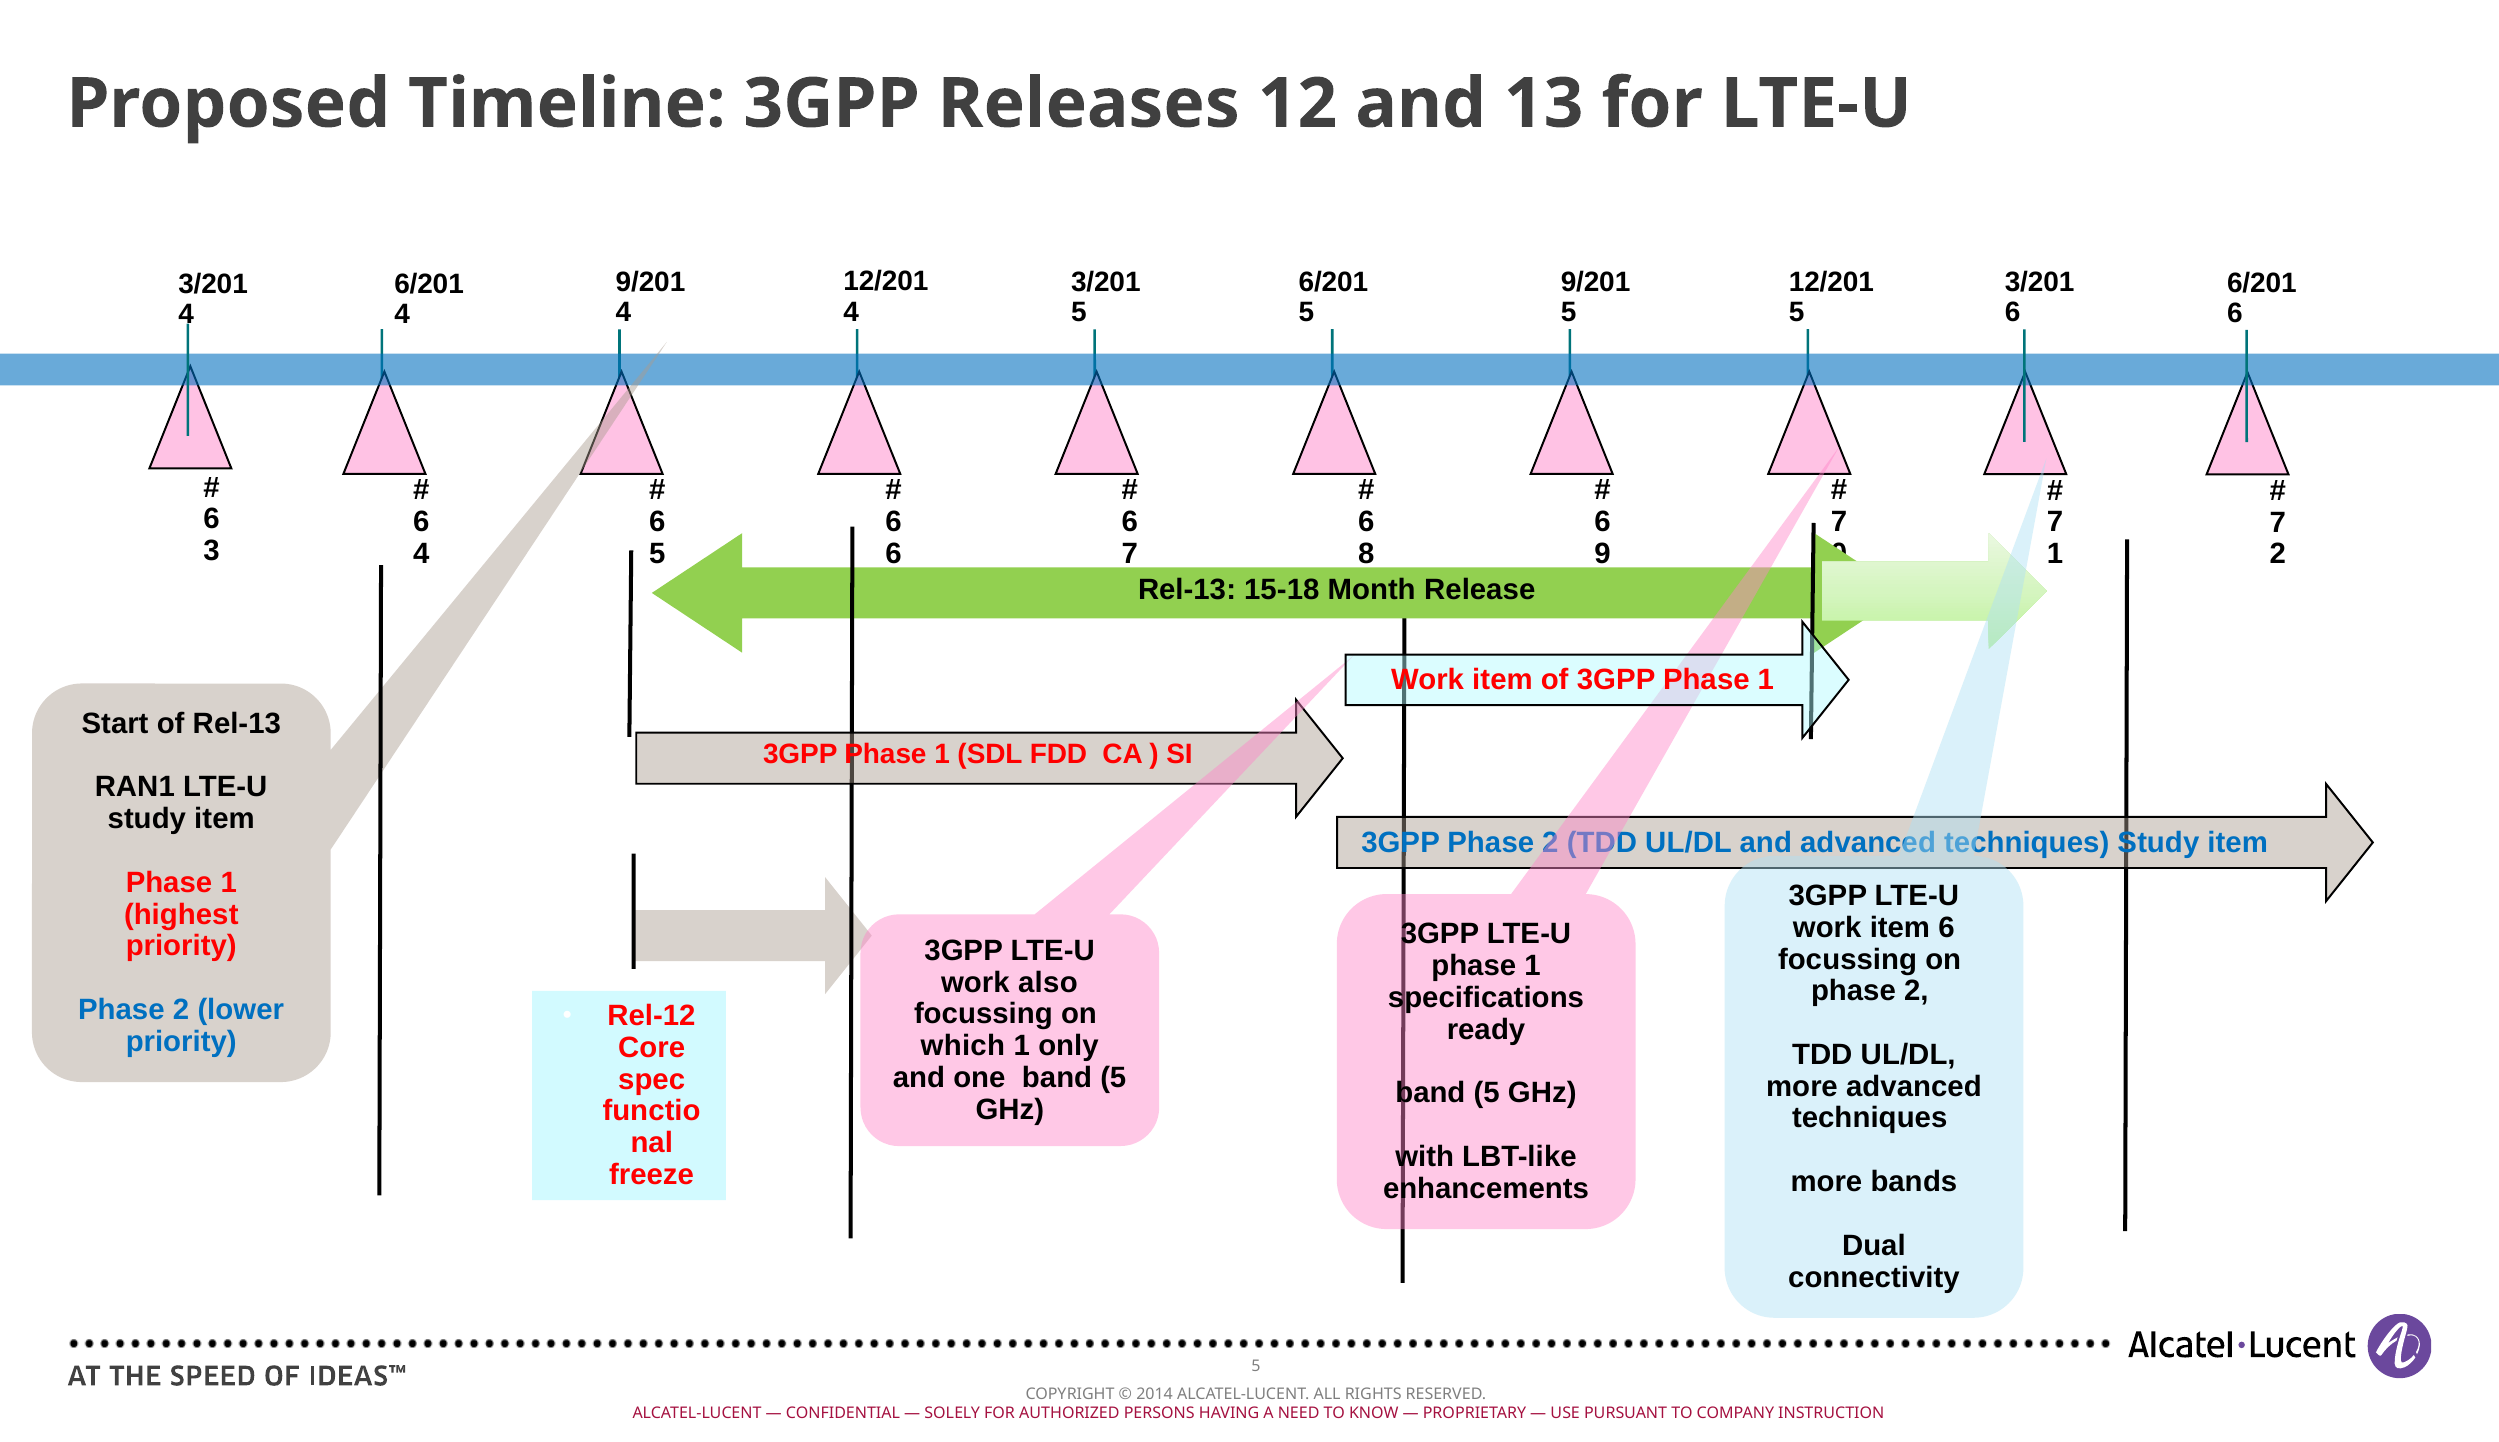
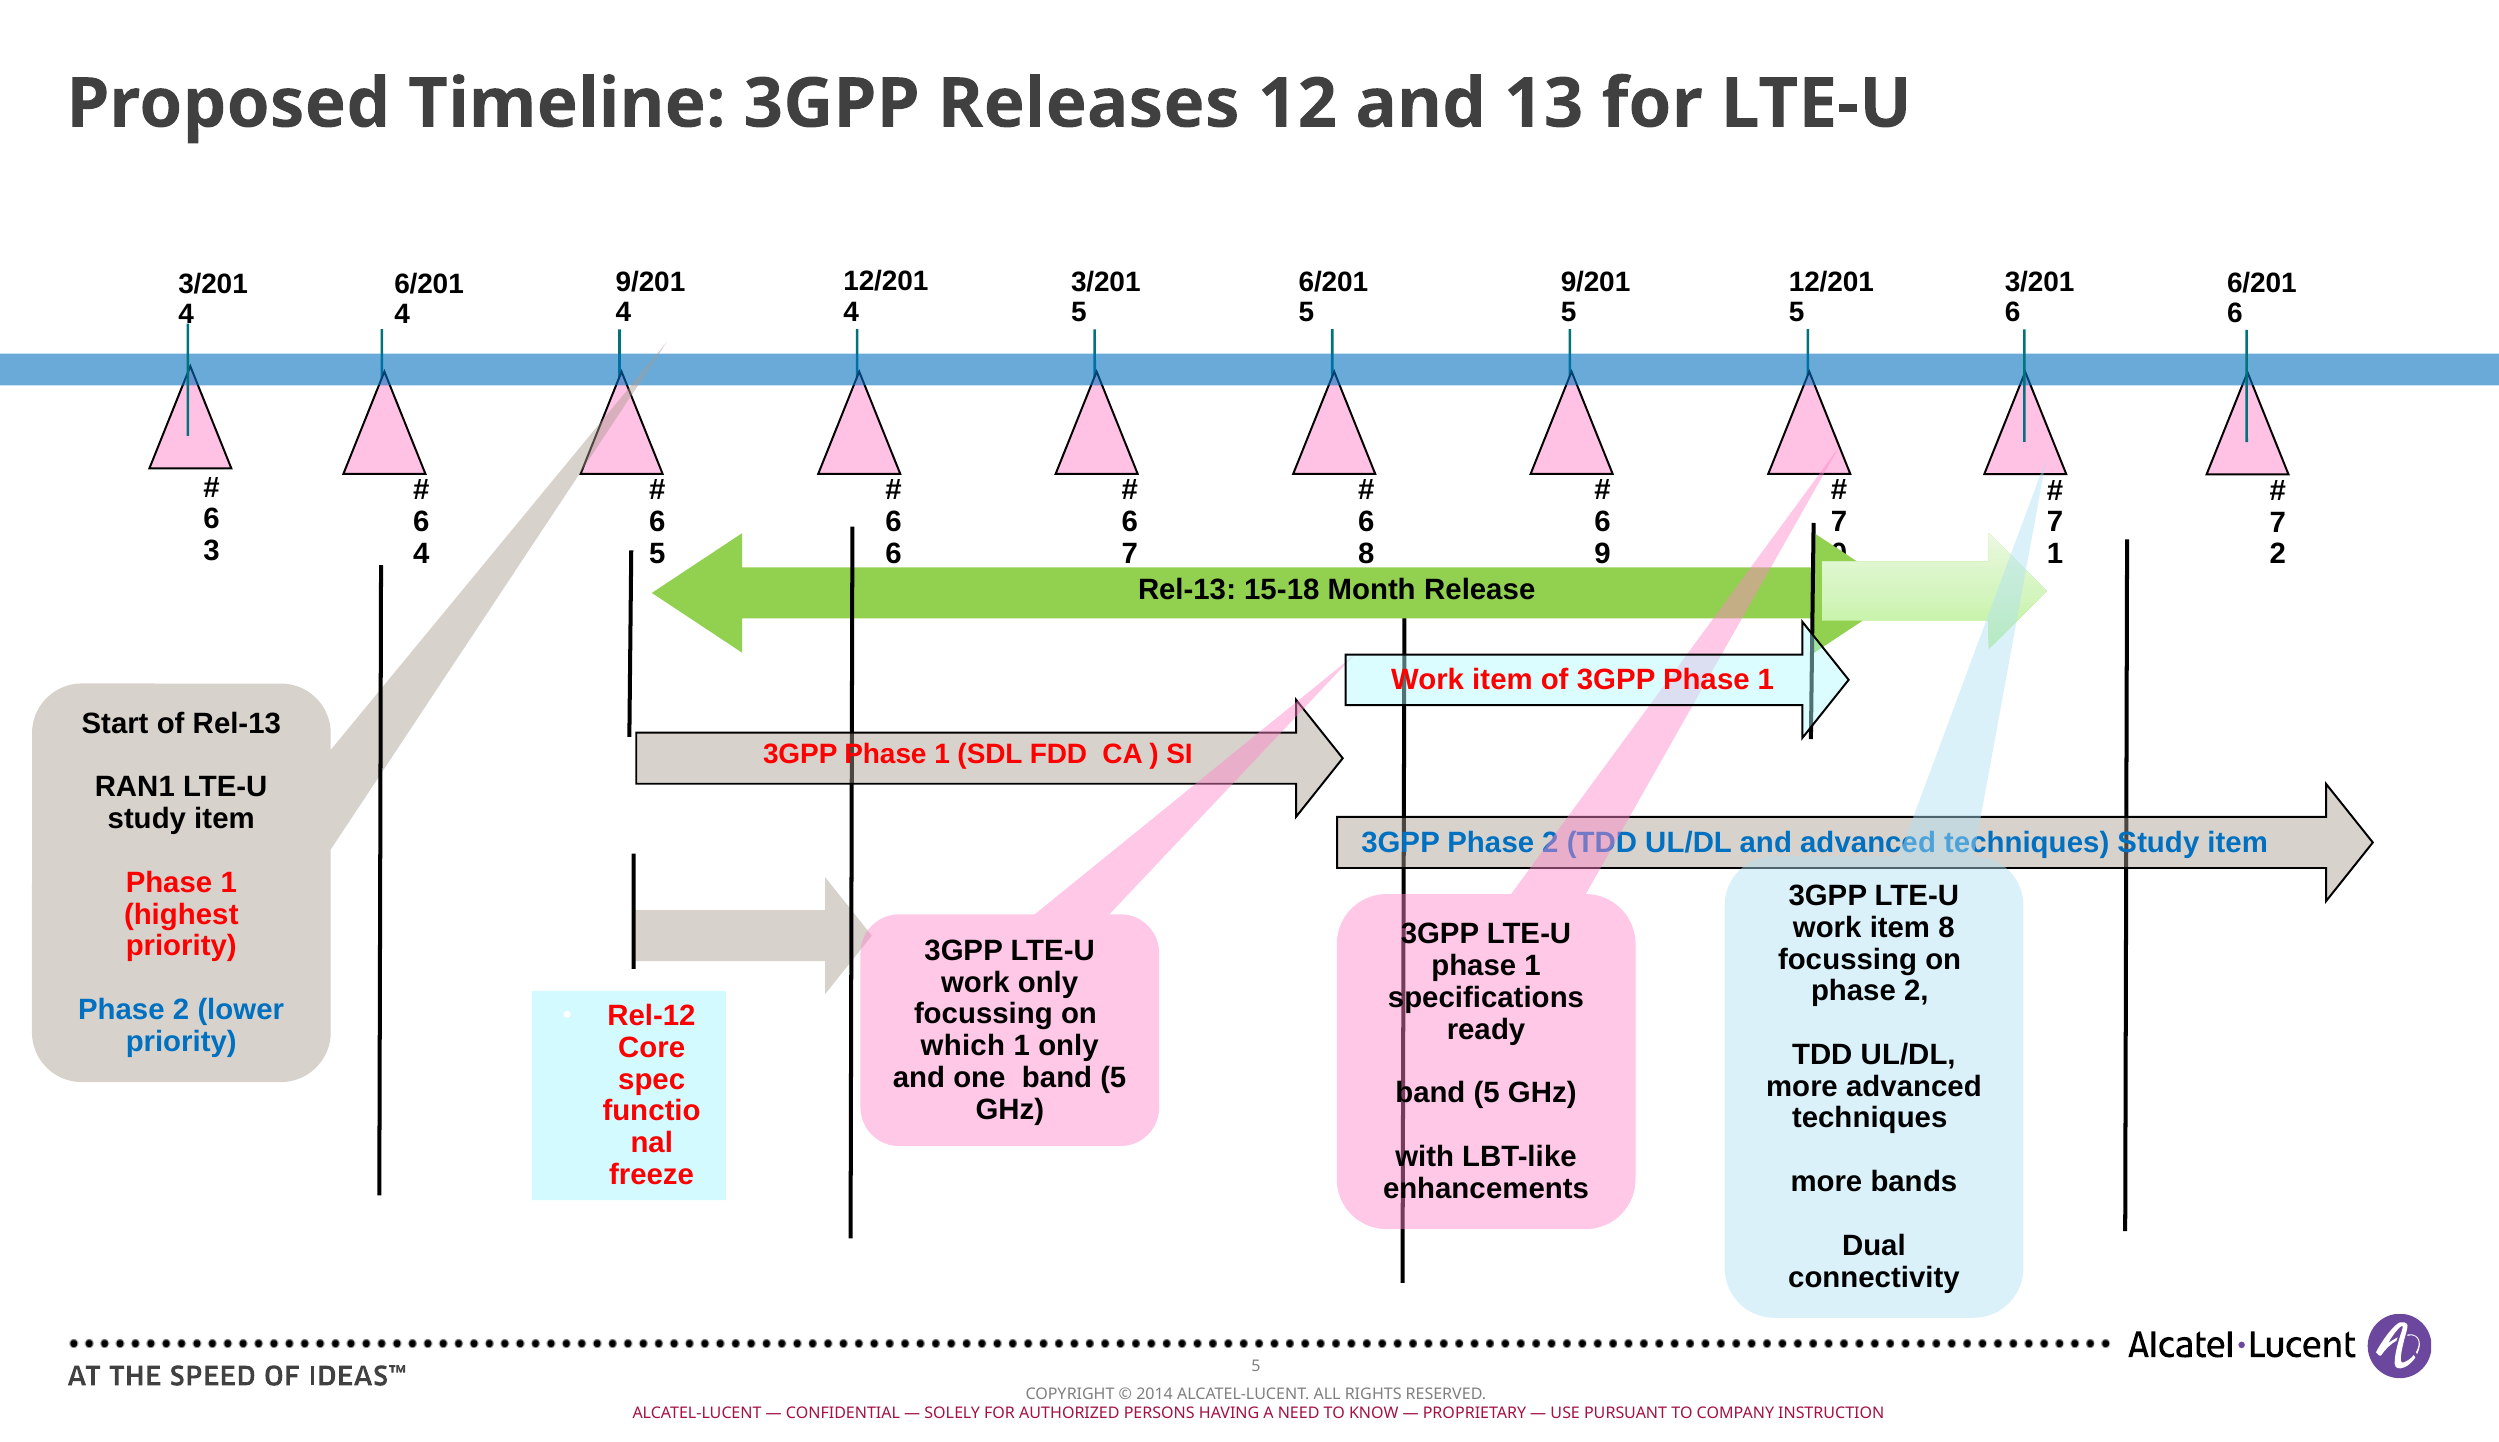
item 6: 6 -> 8 (1947, 927)
work also: also -> only (1048, 982)
